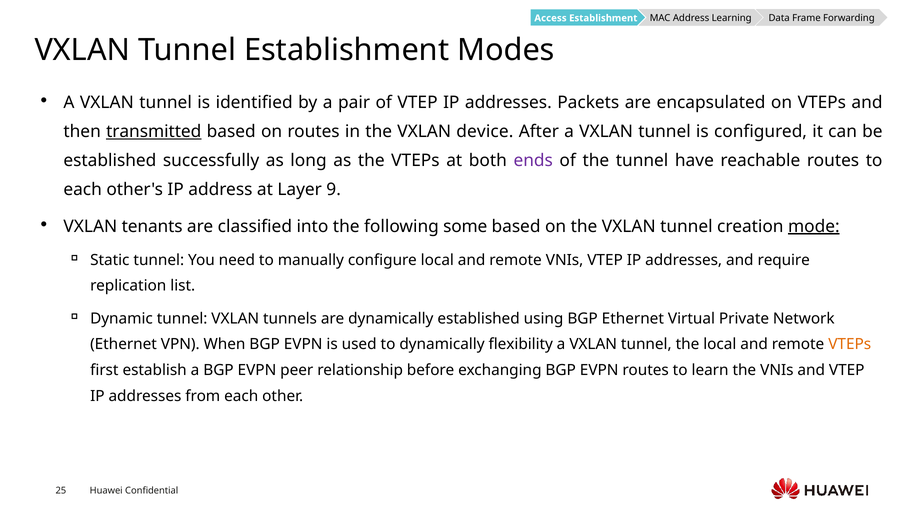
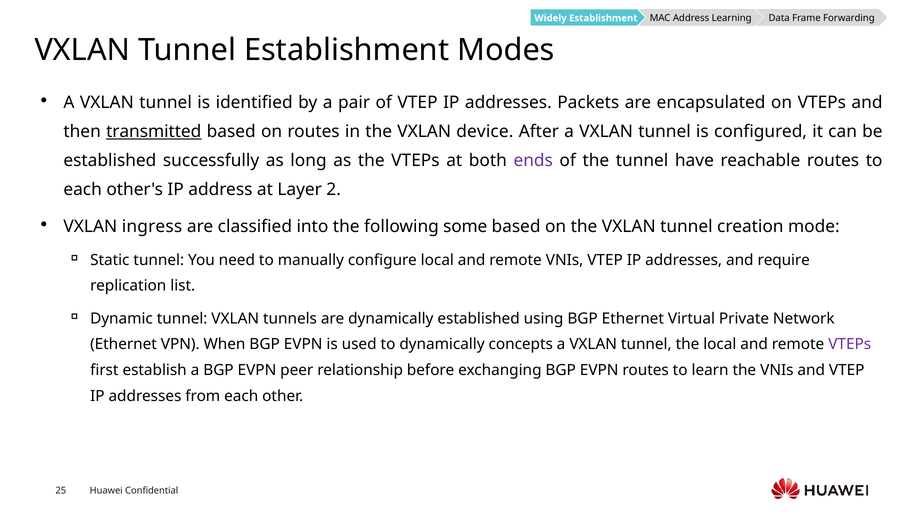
Access: Access -> Widely (551, 18)
9: 9 -> 2 (334, 190)
tenants: tenants -> ingress (152, 226)
mode underline: present -> none (814, 226)
flexibility: flexibility -> concepts (521, 345)
VTEPs colour: orange -> purple (850, 345)
